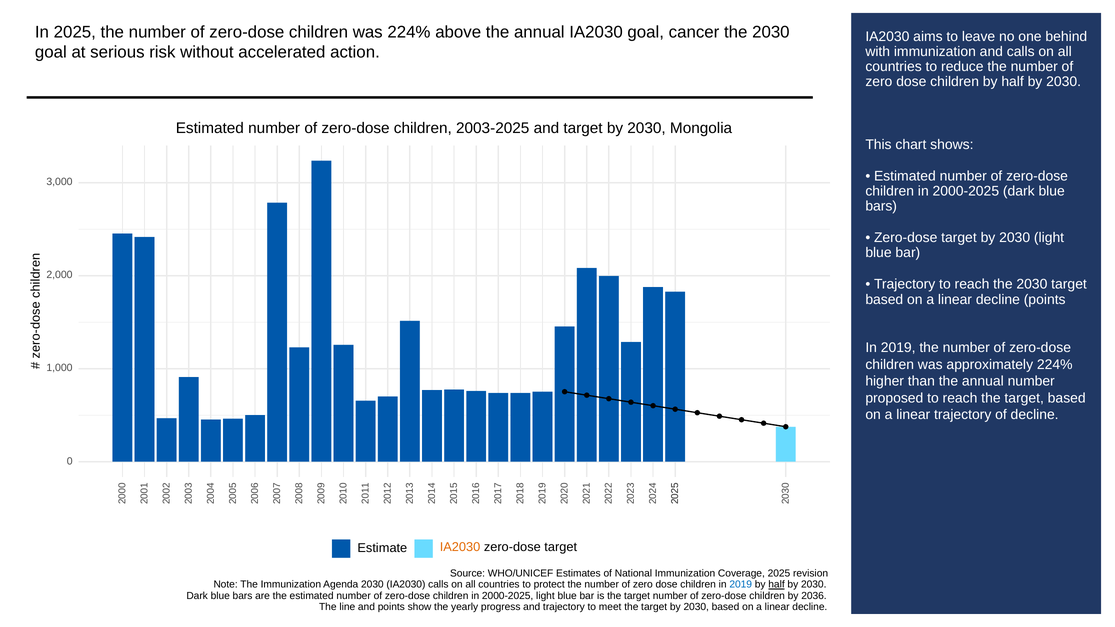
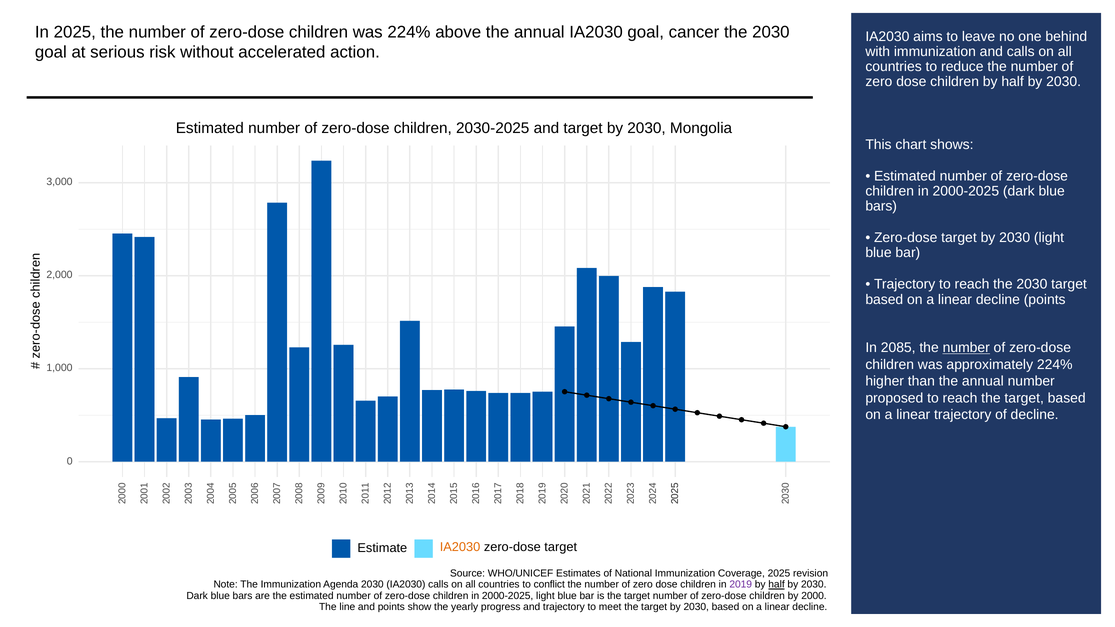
2003-2025: 2003-2025 -> 2030-2025 (493, 128)
2019: 2019 -> 2085 (898, 348)
number underline: none -> present (966, 348)
protect: protect -> conflict (549, 585)
2019 colour: blue -> purple (741, 585)
2036: 2036 -> 2000 (814, 596)
